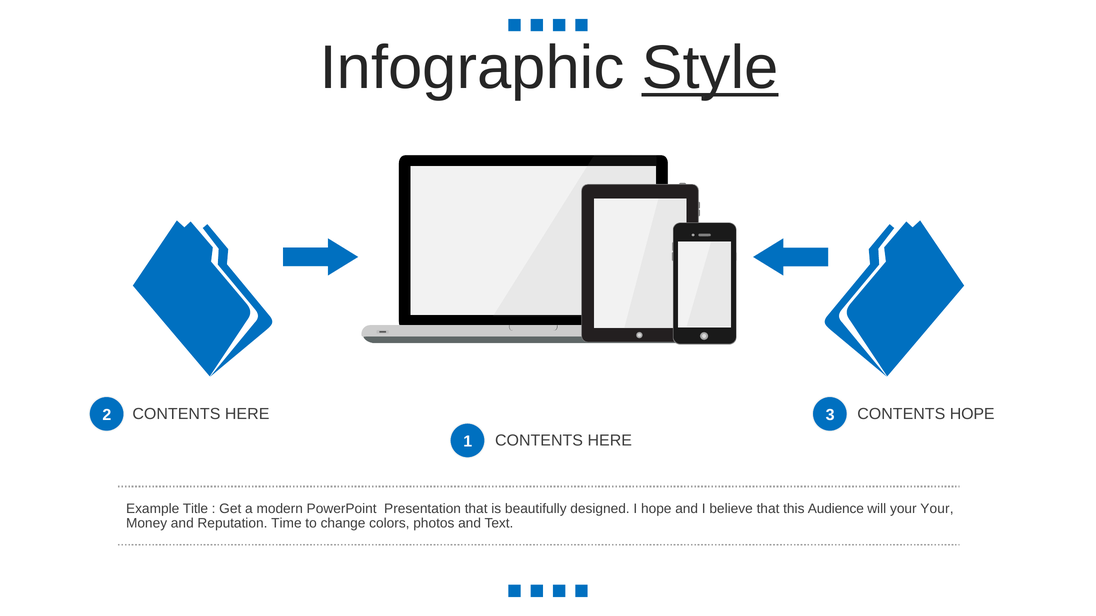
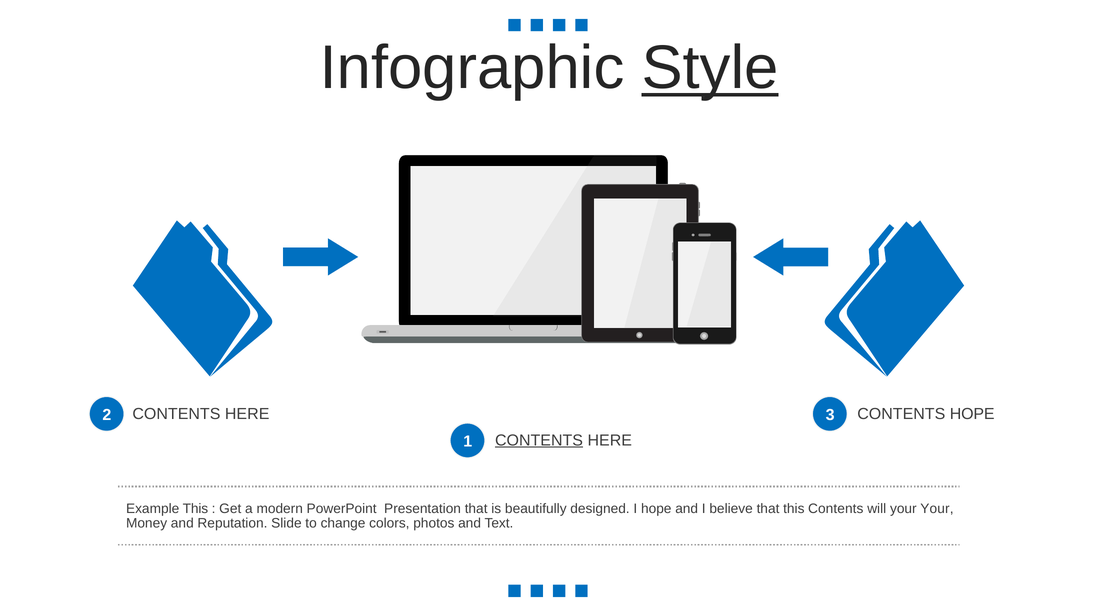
CONTENTS underline: none -> present (539, 441)
Example Title: Title -> This (195, 509)
this Audience: Audience -> Contents (836, 509)
Time: Time -> Slide (286, 524)
